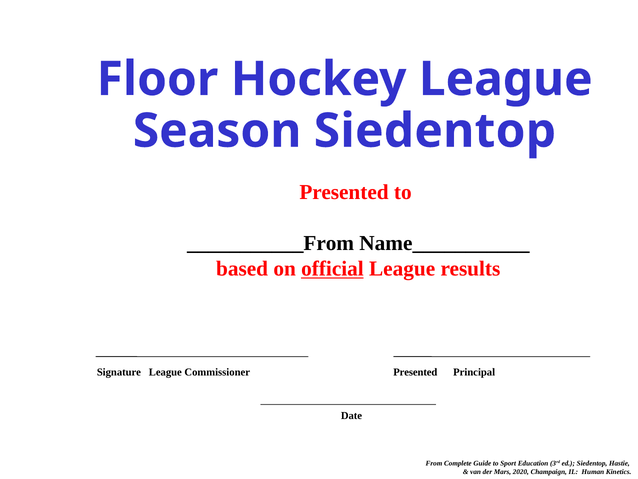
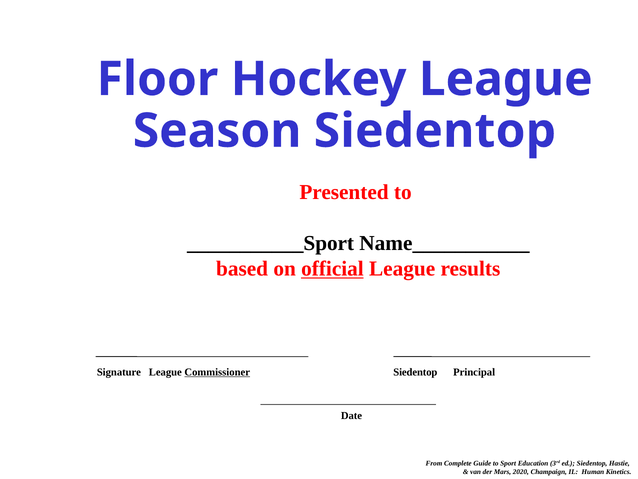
___________From: ___________From -> ___________Sport (271, 243)
Commissioner underline: none -> present (217, 372)
Presented: Presented -> Siedentop (415, 372)
